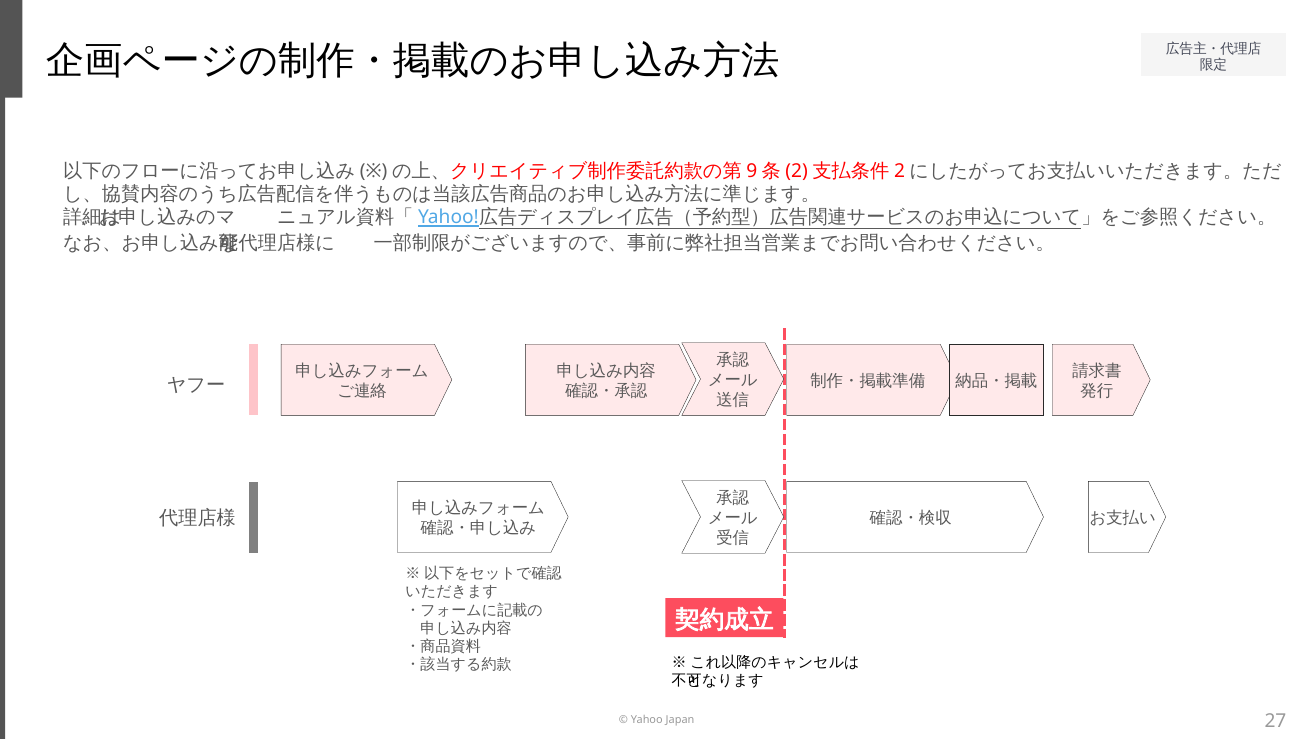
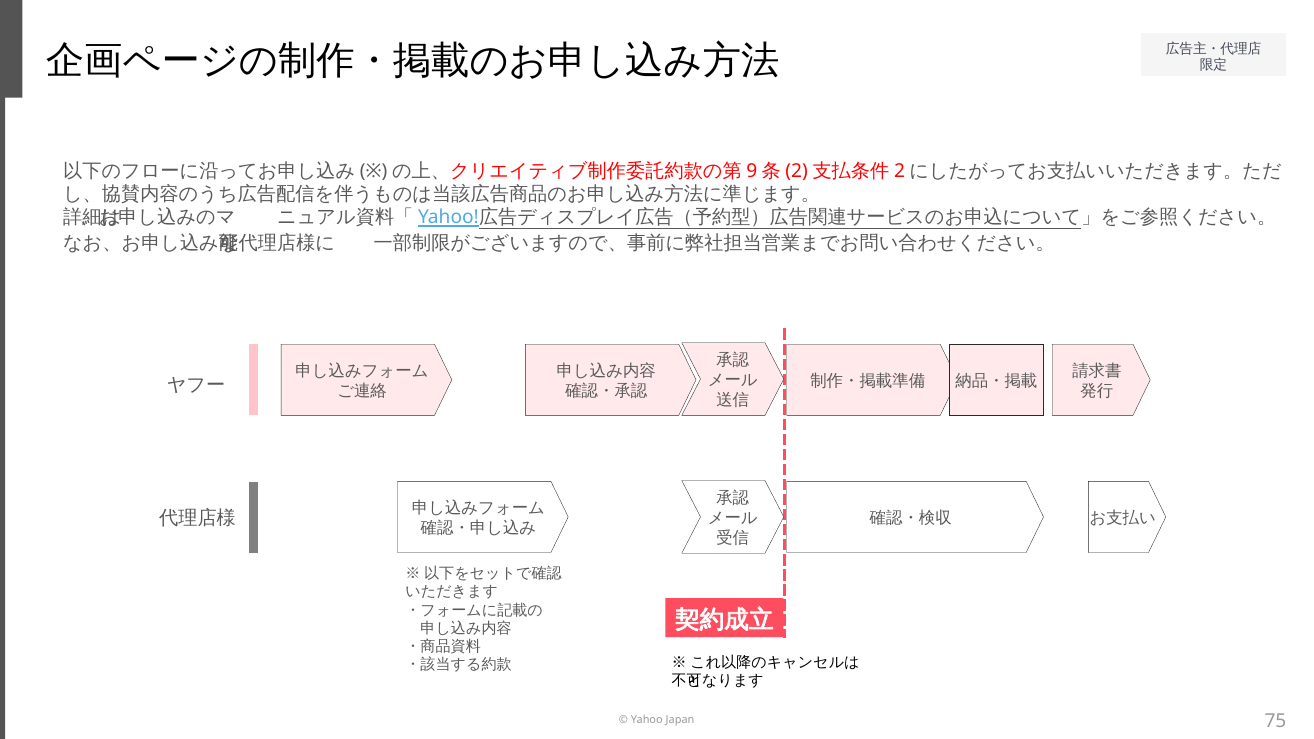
27: 27 -> 75 (1275, 721)
